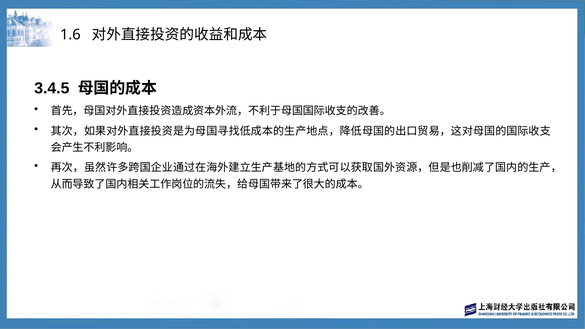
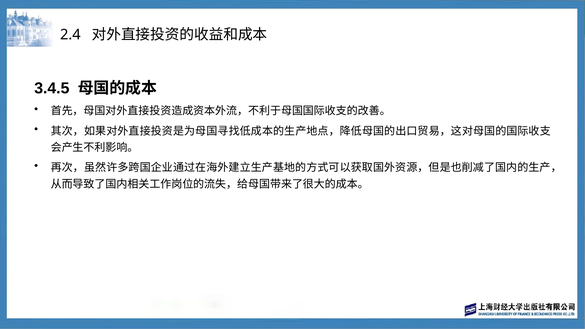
1.6: 1.6 -> 2.4 (70, 35)
